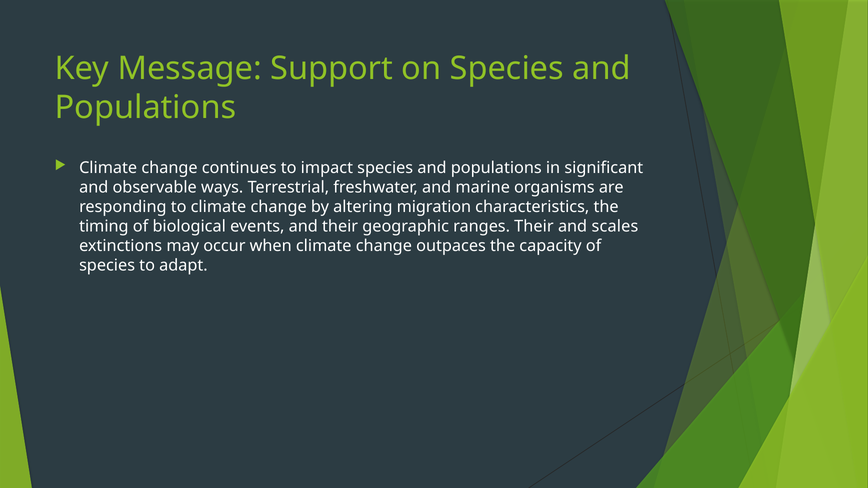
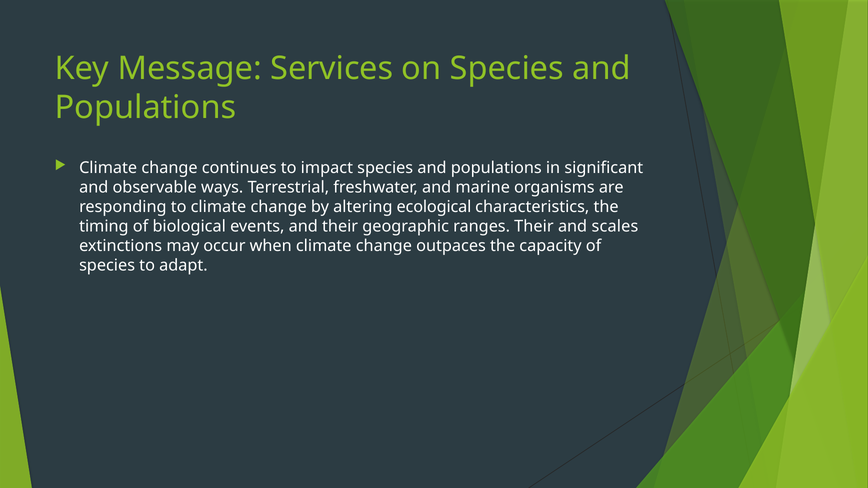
Support: Support -> Services (332, 68)
migration: migration -> ecological (434, 207)
